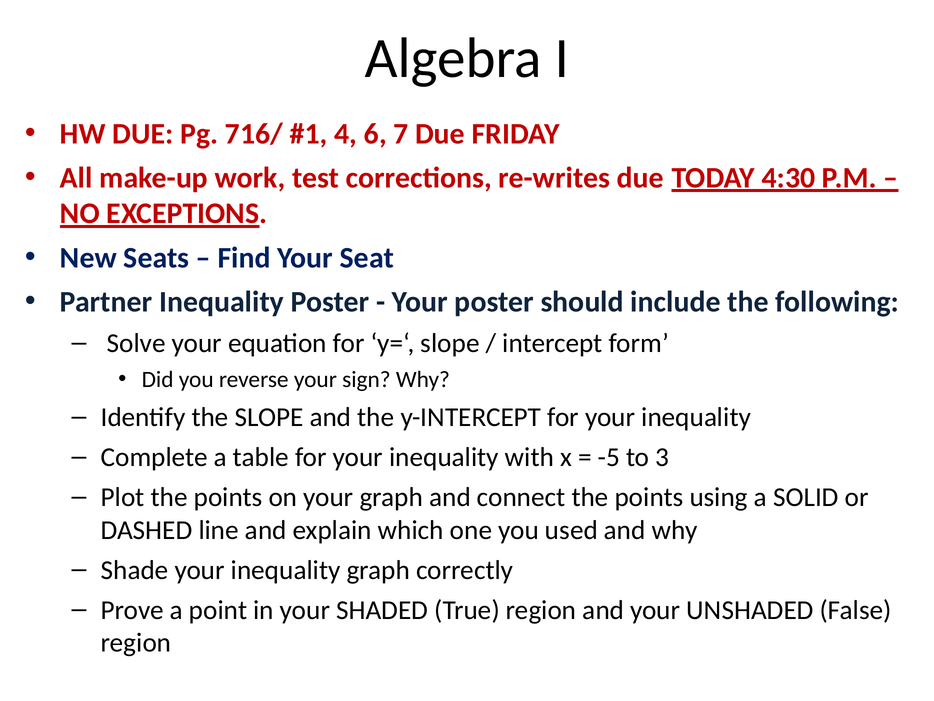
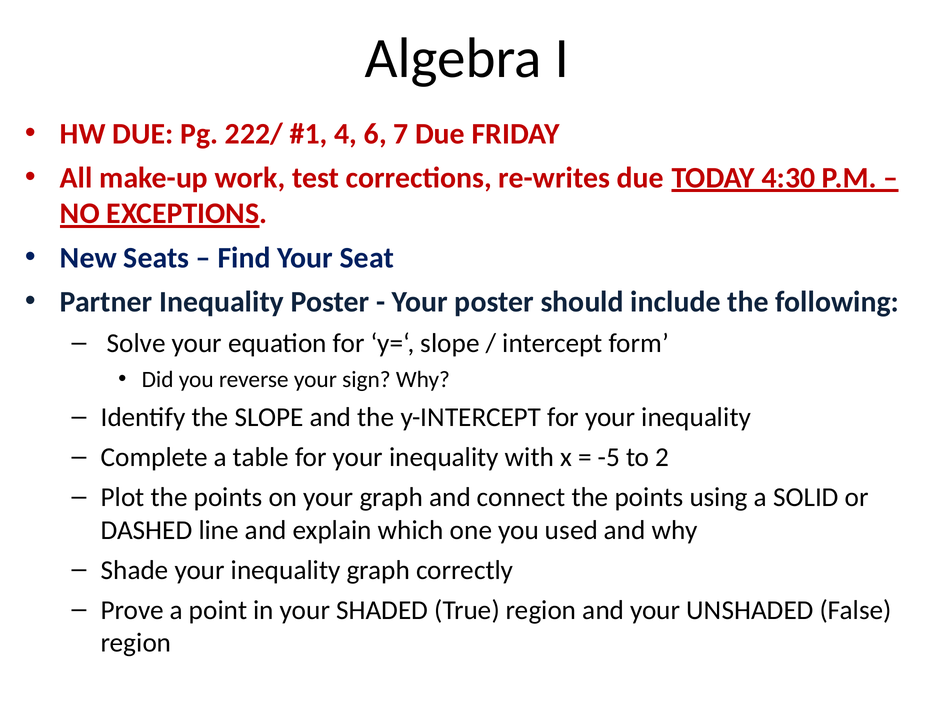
716/: 716/ -> 222/ (254, 134)
3: 3 -> 2 (662, 457)
